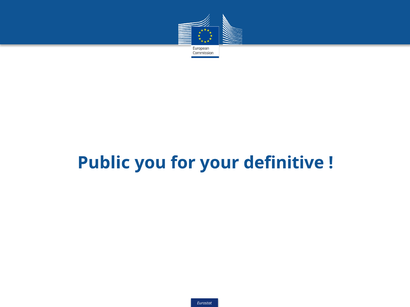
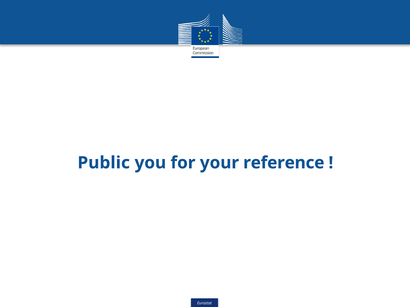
definitive: definitive -> reference (284, 163)
